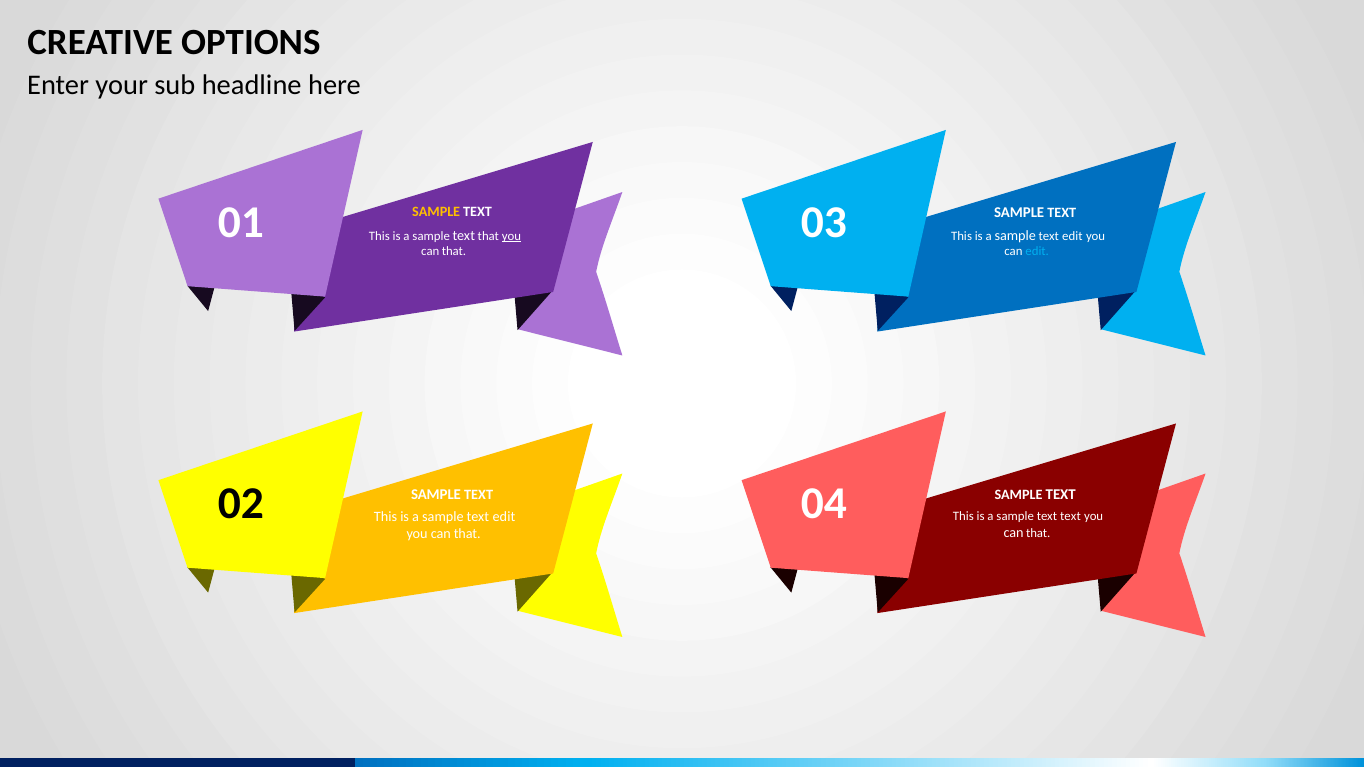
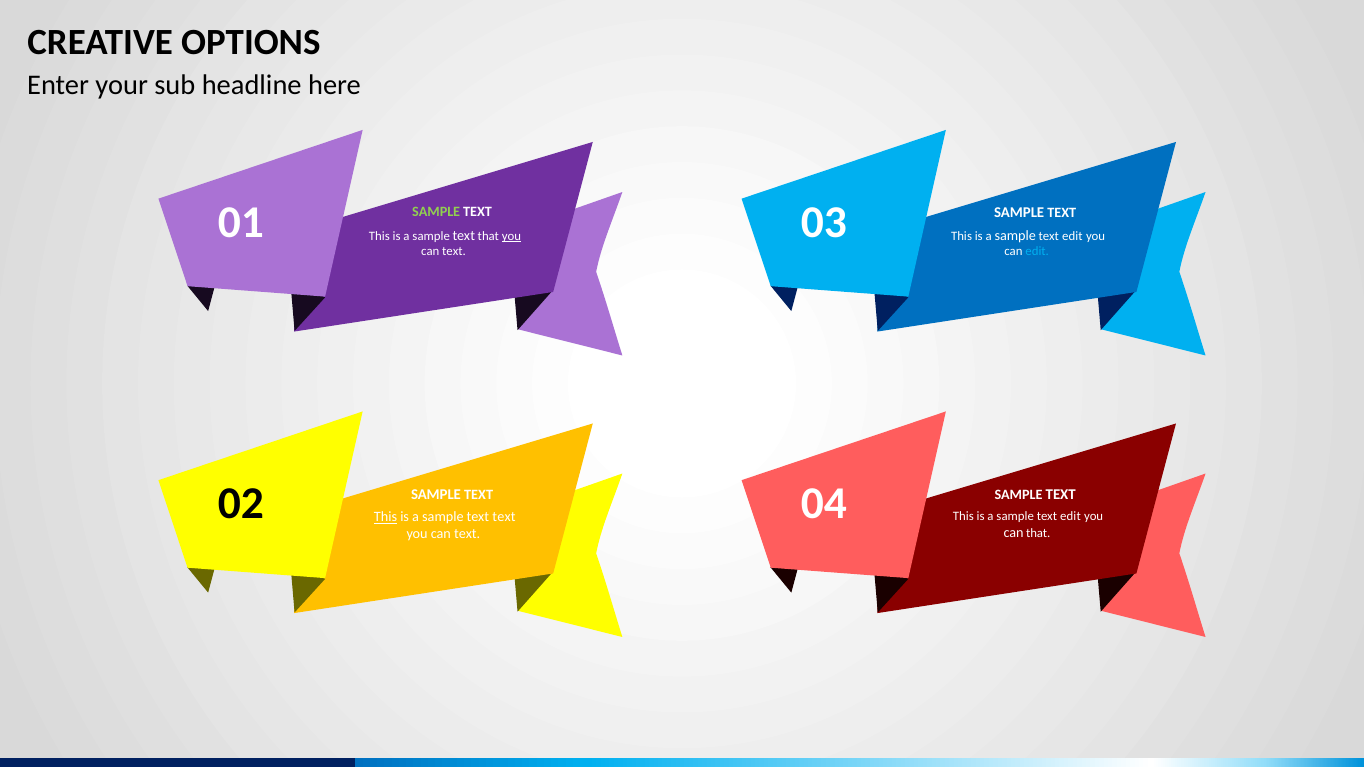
SAMPLE colour: yellow -> light green (436, 212)
that: that -> text (454, 252)
text: text -> edit (1070, 516)
This underline: none -> present (386, 517)
edit: edit -> text (504, 517)
that: that -> text (467, 534)
